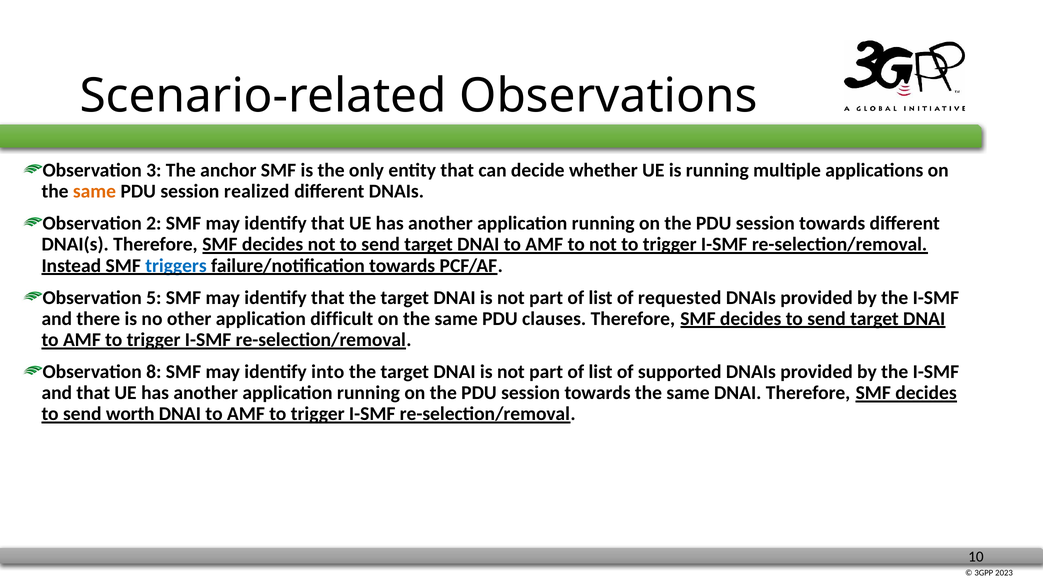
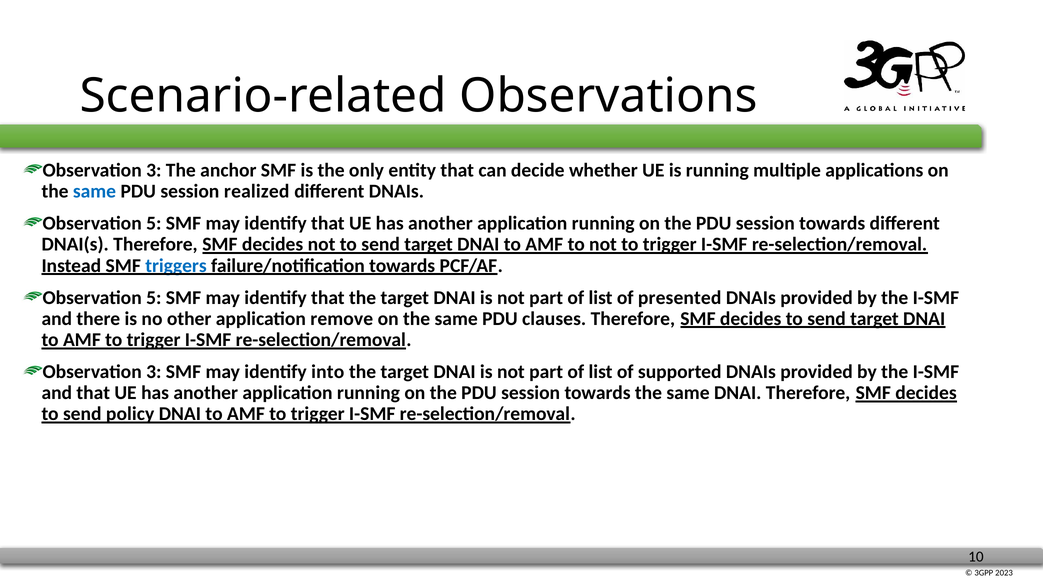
same colour: orange -> blue (94, 192)
2: 2 -> 5 (154, 224)
requested: requested -> presented (680, 298)
difficult: difficult -> remove (342, 319)
8: 8 -> 3 (154, 372)
worth: worth -> policy (130, 414)
